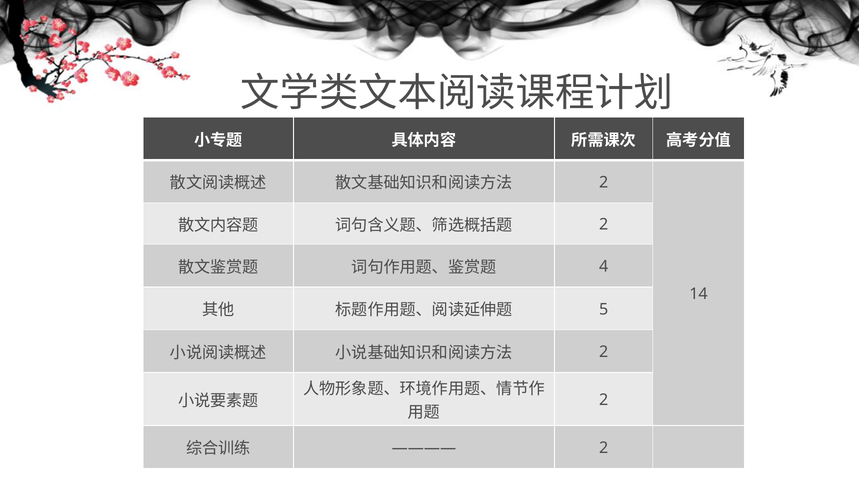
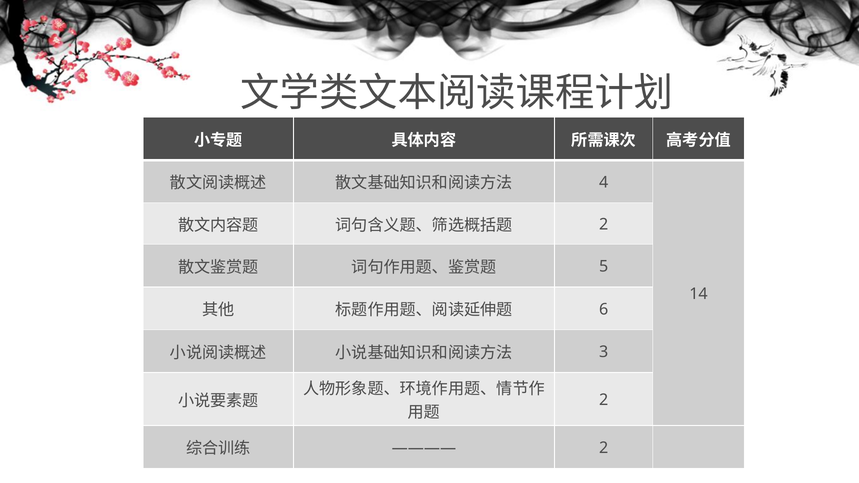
2: 2 -> 4 (604, 182)
4: 4 -> 5 (604, 267)
5: 5 -> 6 (604, 309)
2: 2 -> 3 (604, 352)
